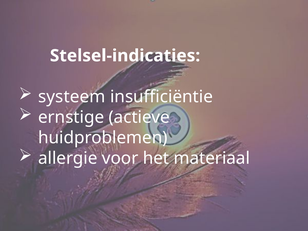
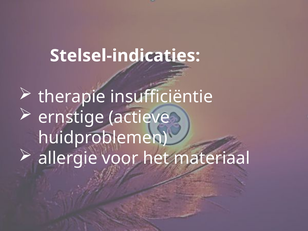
systeem: systeem -> therapie (72, 97)
